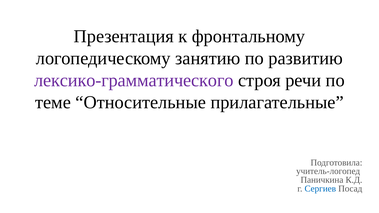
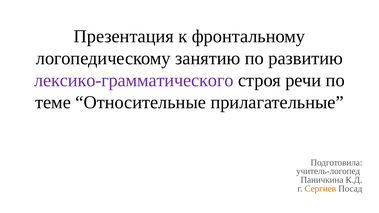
Сергиев colour: blue -> orange (320, 189)
